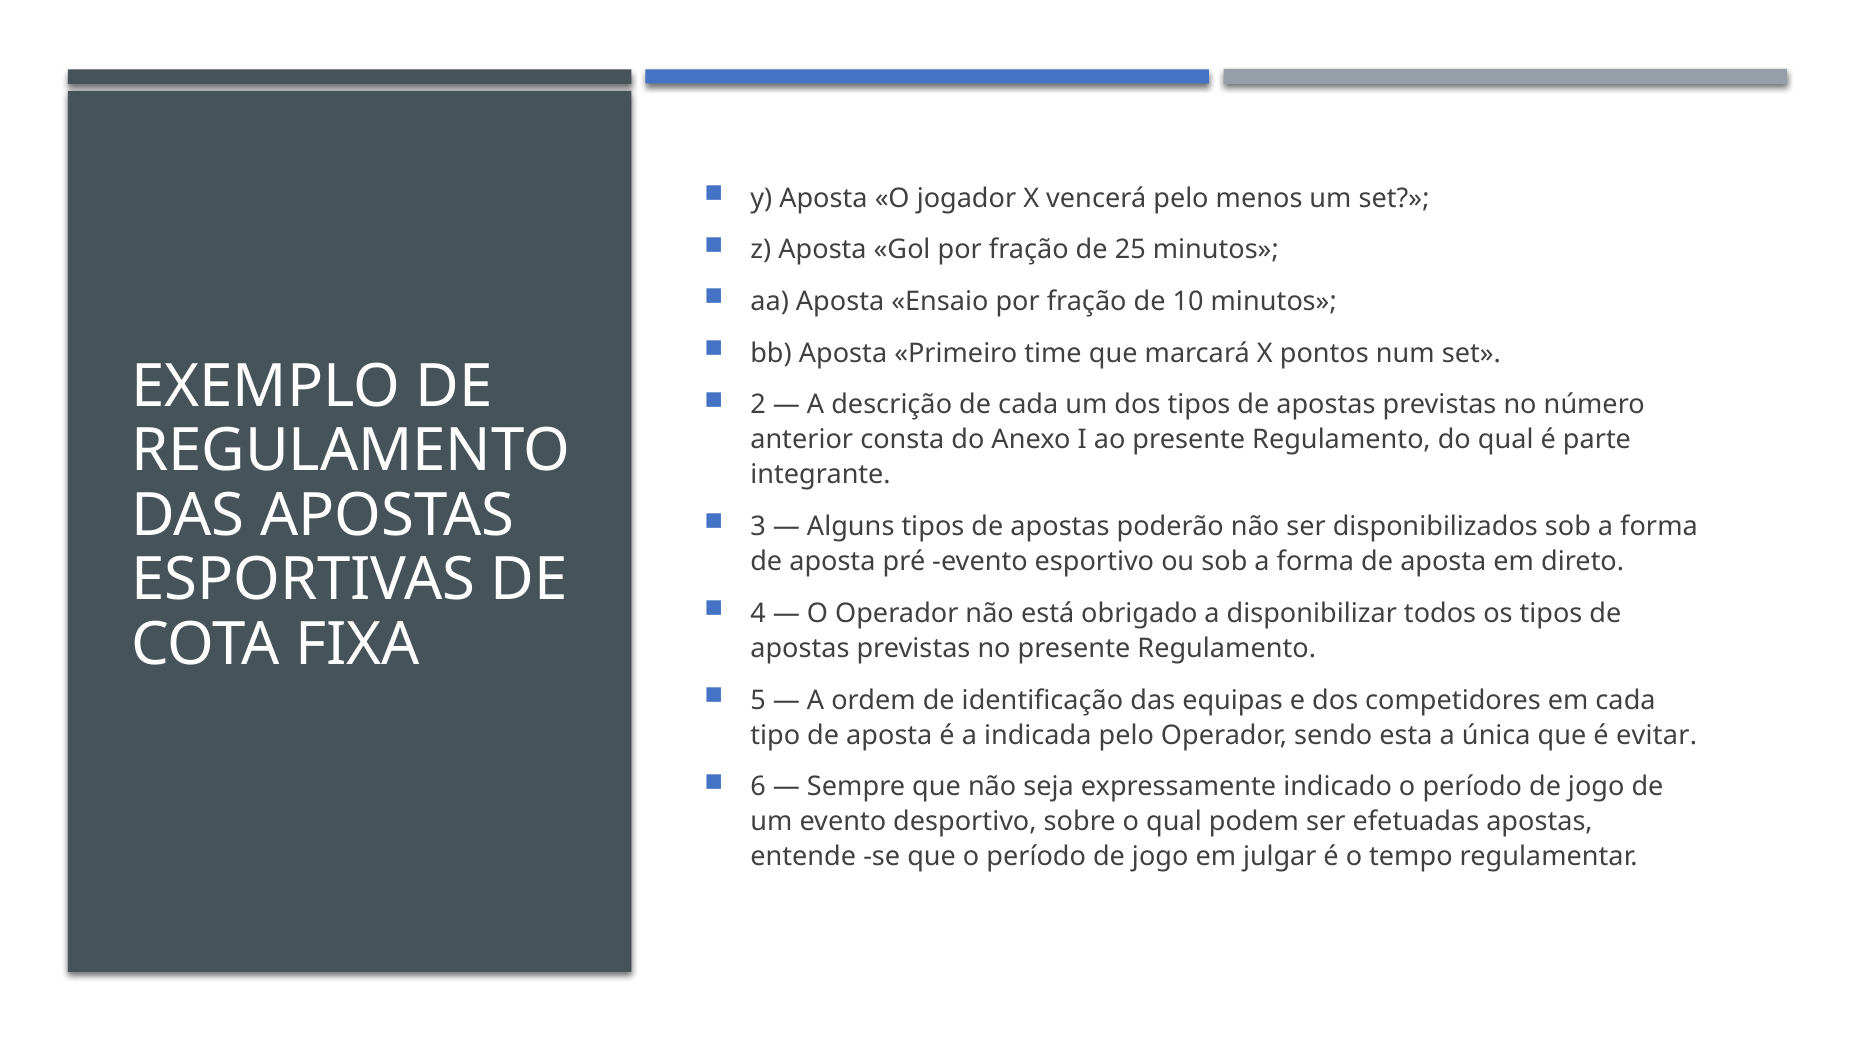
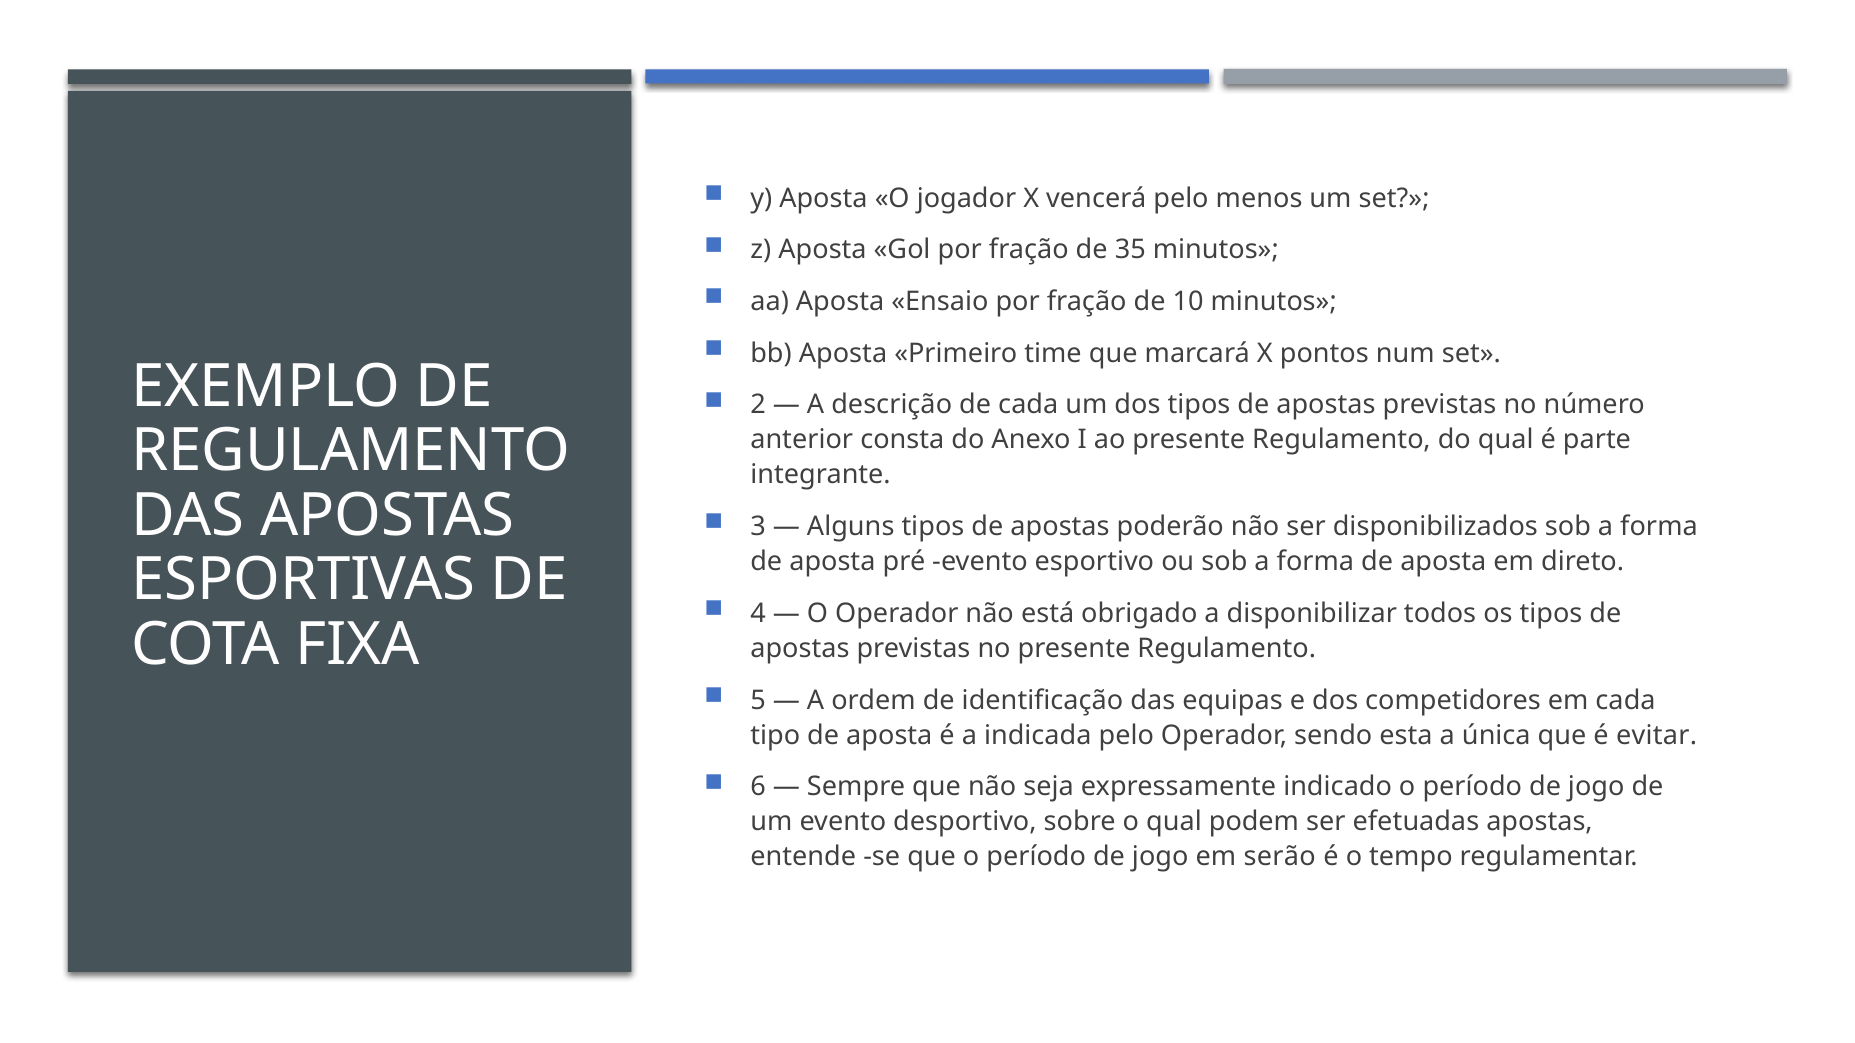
25: 25 -> 35 (1130, 250)
julgar: julgar -> serão (1280, 857)
